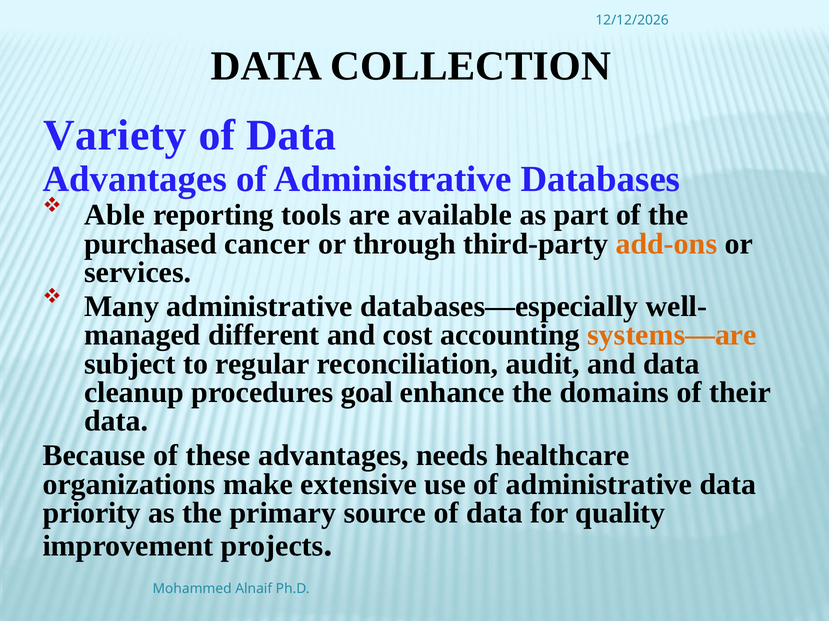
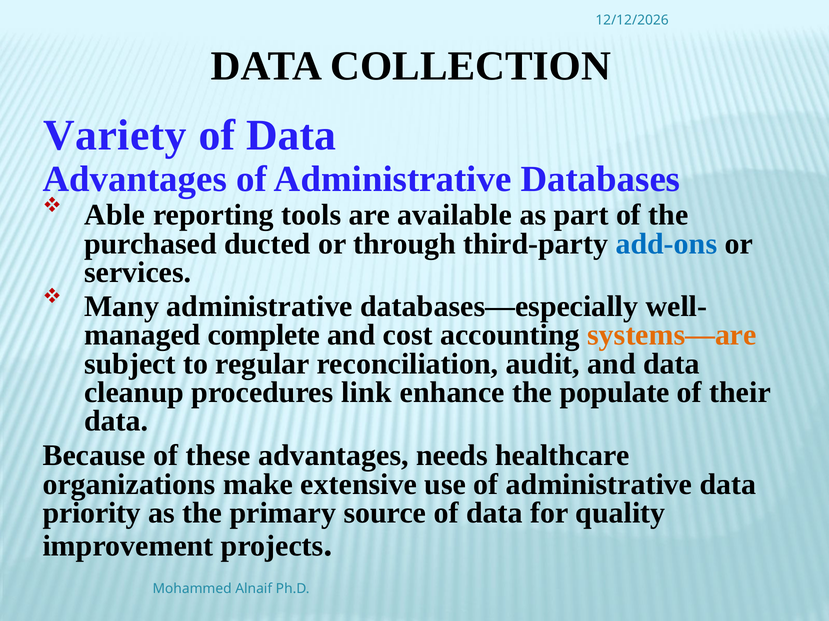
cancer: cancer -> ducted (267, 244)
add-ons colour: orange -> blue (666, 244)
different: different -> complete (264, 335)
goal: goal -> link (366, 393)
domains: domains -> populate (615, 393)
